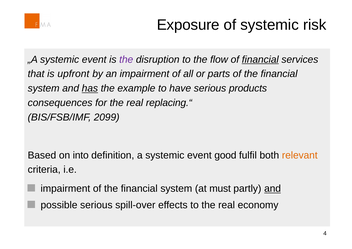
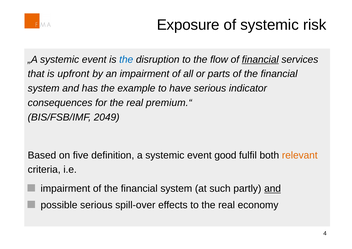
the colour: purple -> blue (126, 59)
has underline: present -> none (90, 88)
products: products -> indicator (248, 88)
replacing.“: replacing.“ -> premium.“ (169, 103)
2099: 2099 -> 2049 (107, 117)
into: into -> five (81, 155)
must: must -> such (220, 189)
